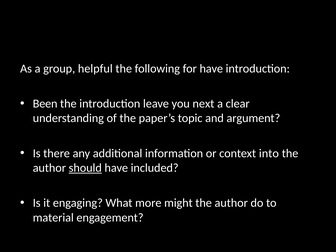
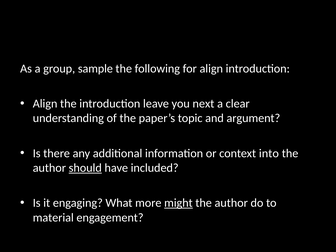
helpful: helpful -> sample (95, 69)
for have: have -> align (211, 69)
Been: Been -> Align (45, 104)
might underline: none -> present (178, 203)
